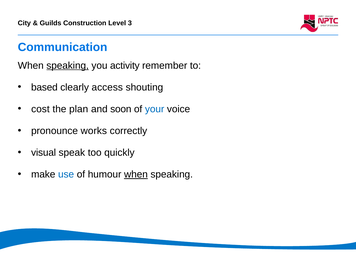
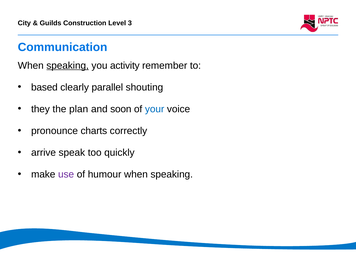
access: access -> parallel (107, 87)
cost: cost -> they (40, 109)
works: works -> charts (94, 131)
visual: visual -> arrive (44, 153)
use colour: blue -> purple (66, 174)
when underline: present -> none (136, 174)
